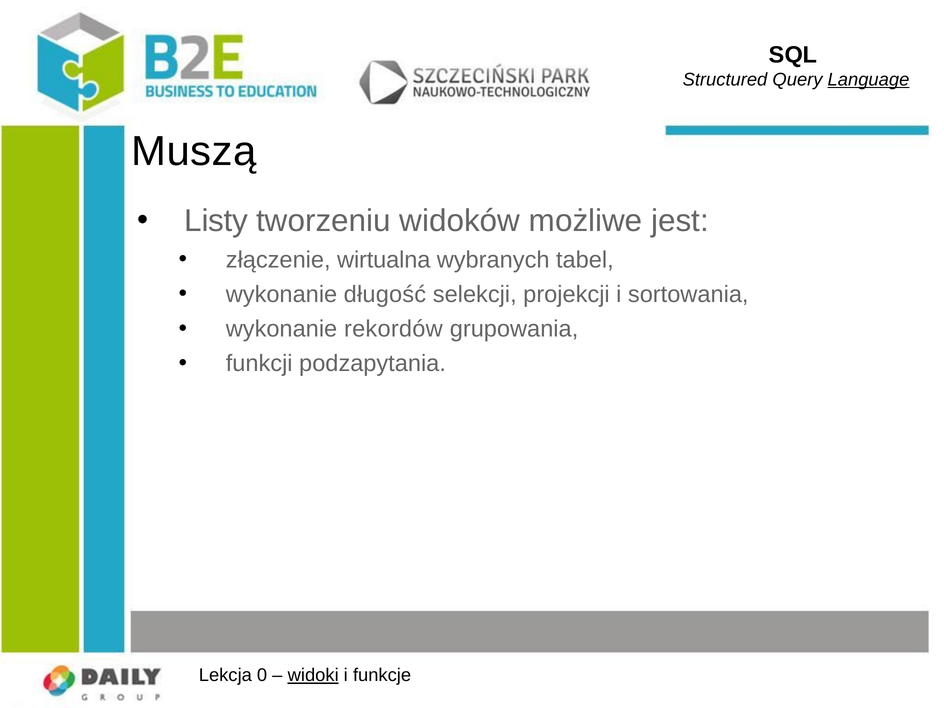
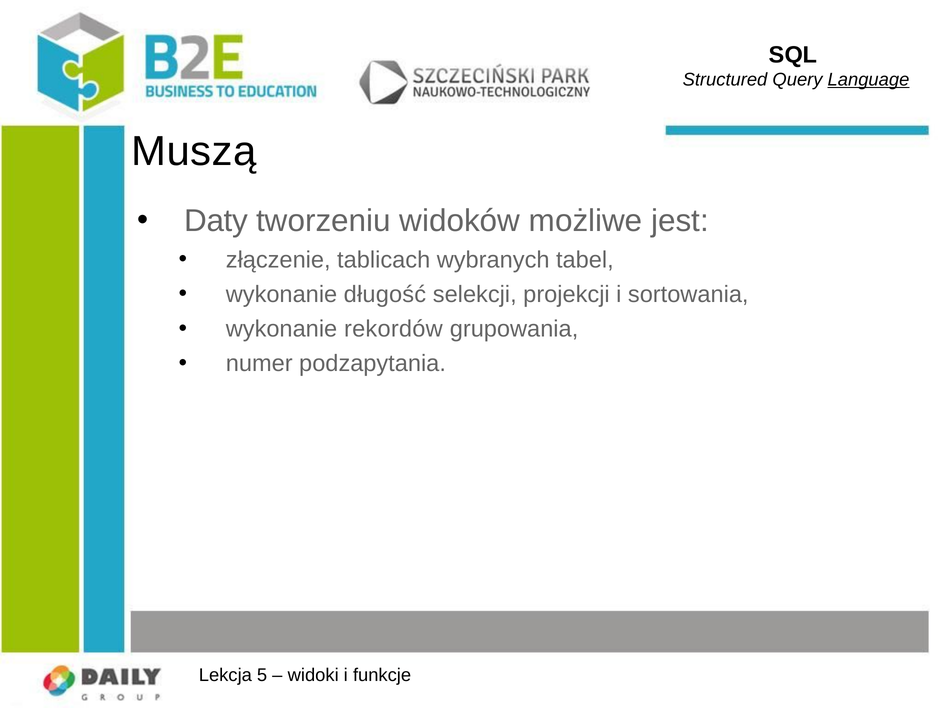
Listy: Listy -> Daty (216, 221)
wirtualna: wirtualna -> tablicach (384, 260)
funkcji: funkcji -> numer (259, 364)
0: 0 -> 5 (262, 675)
widoki underline: present -> none (313, 675)
